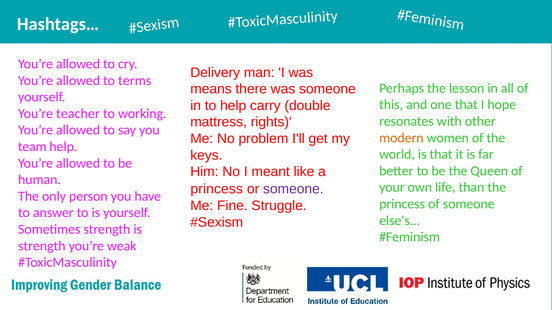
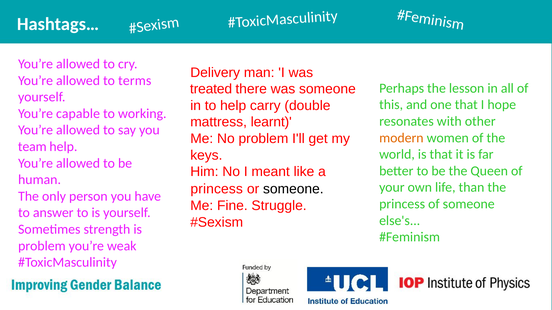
means: means -> treated (211, 89)
teacher: teacher -> capable (78, 114)
rights: rights -> learnt (271, 122)
someone colour: purple -> black (293, 189)
strength: strength -> problem (42, 246)
